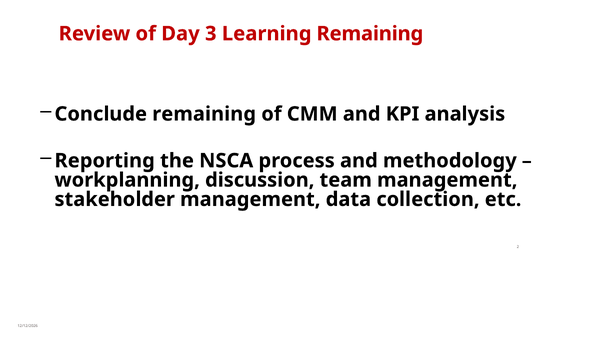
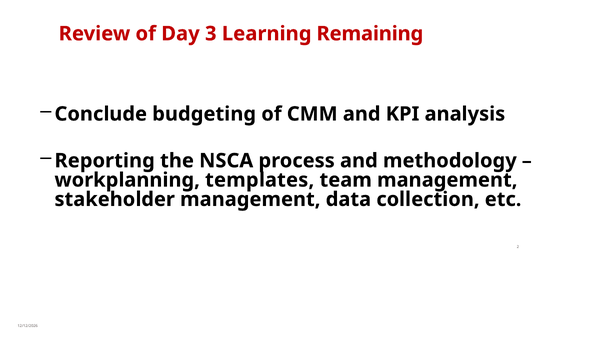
Conclude remaining: remaining -> budgeting (204, 114)
discussion: discussion -> templates (260, 180)
